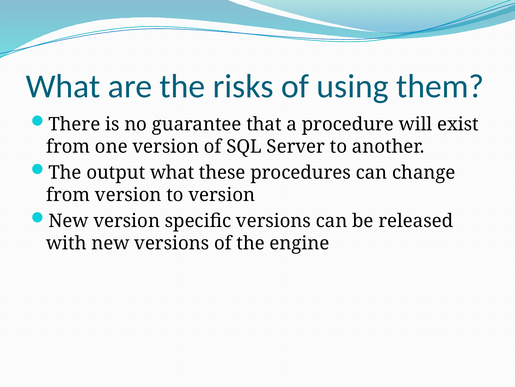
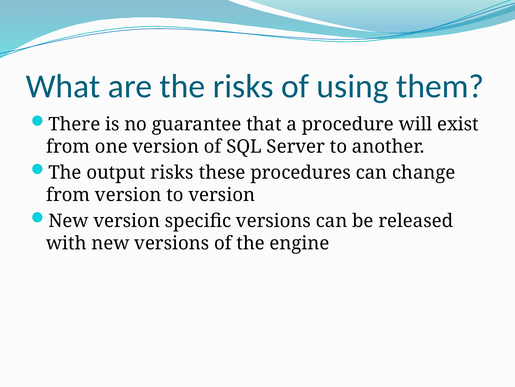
output what: what -> risks (172, 172)
